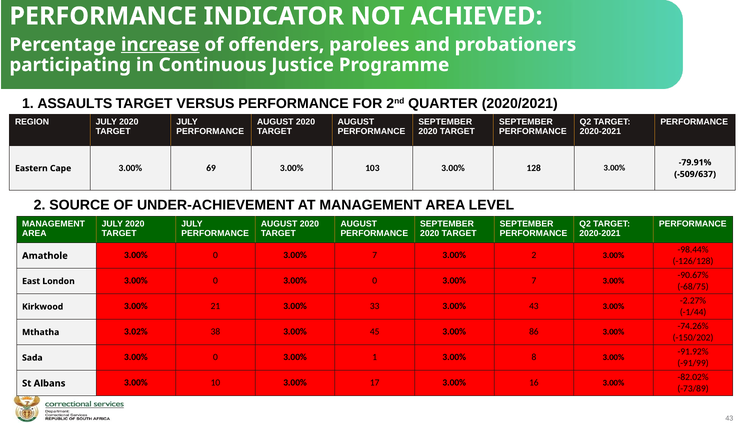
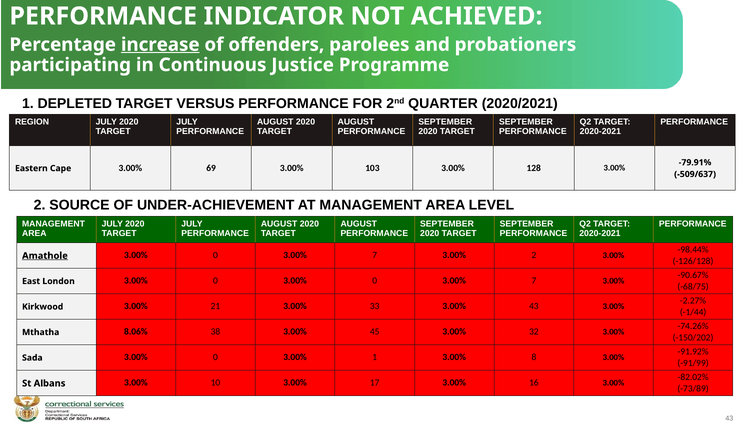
ASSAULTS: ASSAULTS -> DEPLETED (75, 103)
Amathole underline: none -> present (45, 256)
3.02%: 3.02% -> 8.06% (136, 332)
86: 86 -> 32 (534, 332)
